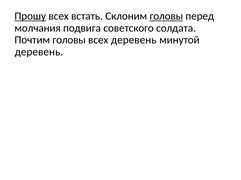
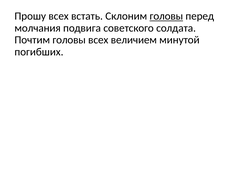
Прошу underline: present -> none (30, 16)
всех деревень: деревень -> величием (134, 40)
деревень: деревень -> погибших (39, 52)
